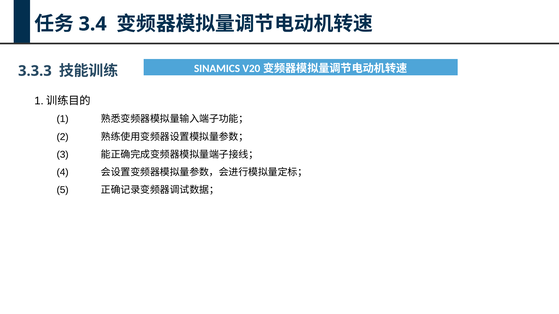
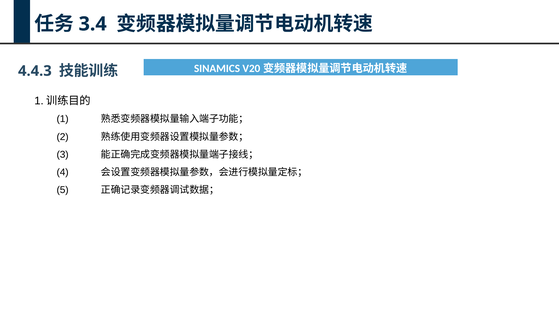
3.3.3: 3.3.3 -> 4.4.3 (35, 71)
